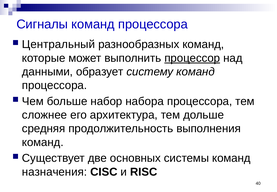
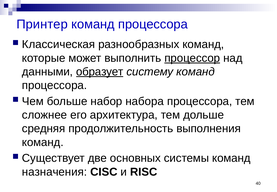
Сигналы: Сигналы -> Принтер (42, 24)
Центральный: Центральный -> Классическая (58, 44)
образует underline: none -> present (100, 72)
